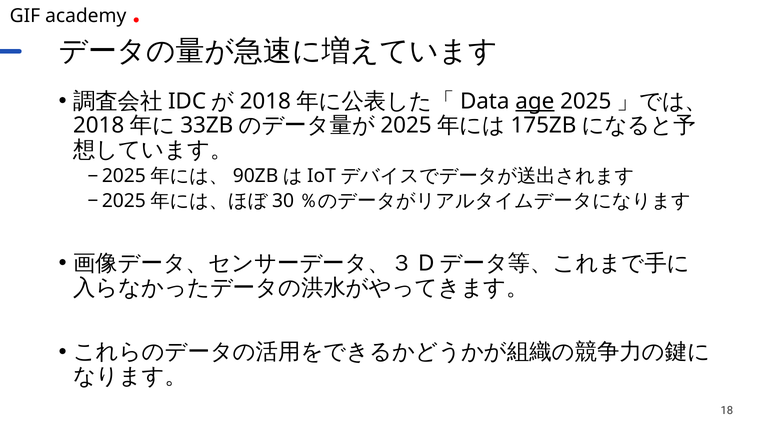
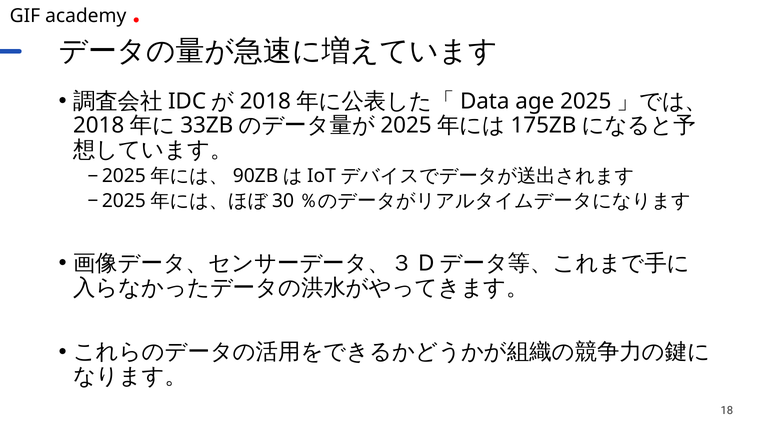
age underline: present -> none (535, 101)
